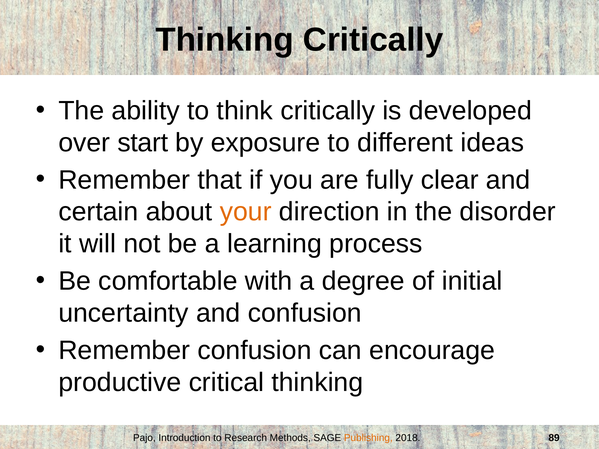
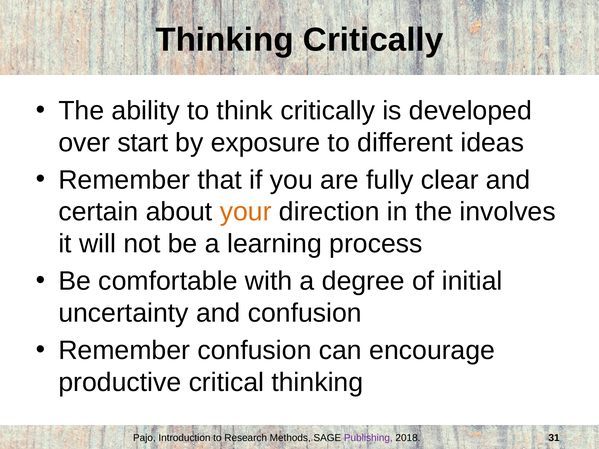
disorder: disorder -> involves (508, 212)
Publishing colour: orange -> purple (368, 438)
89: 89 -> 31 (554, 438)
